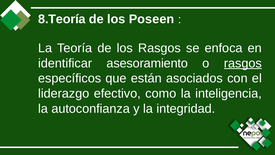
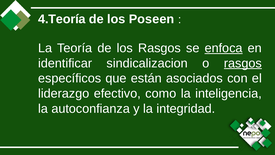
8.Teoría: 8.Teoría -> 4.Teoría (62, 19)
enfoca underline: none -> present (224, 48)
asesoramiento: asesoramiento -> sindicalizacion (147, 63)
